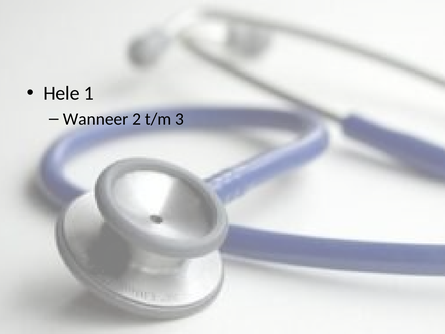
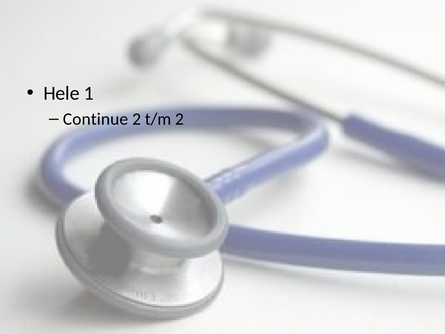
Wanneer: Wanneer -> Continue (95, 119)
t/m 3: 3 -> 2 (179, 119)
